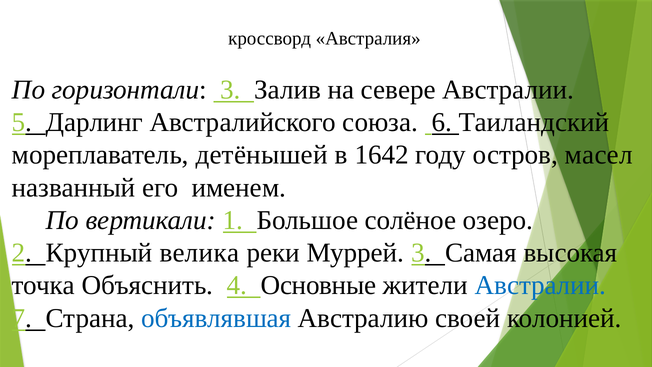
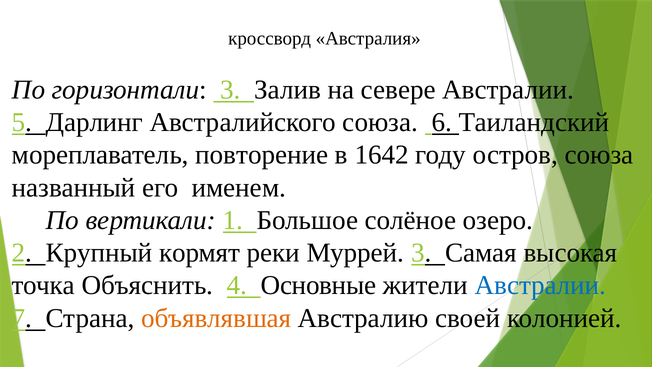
детёнышей: детёнышей -> повторение (262, 155)
остров масел: масел -> союза (599, 155)
велика: велика -> кормят (200, 253)
объявлявшая colour: blue -> orange (216, 318)
